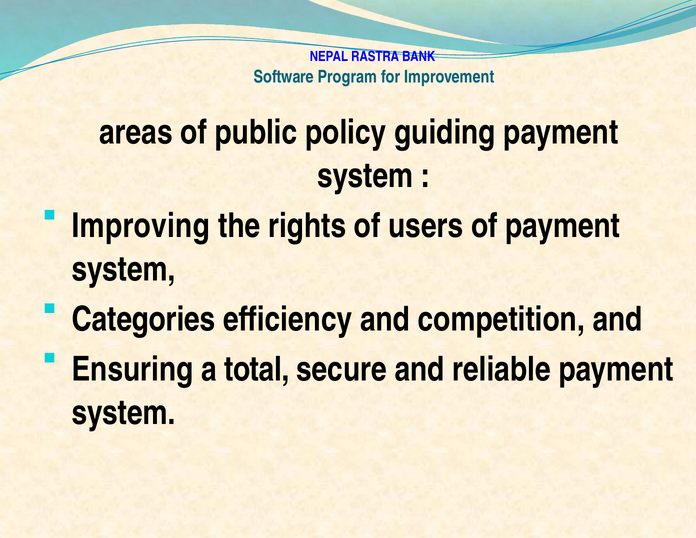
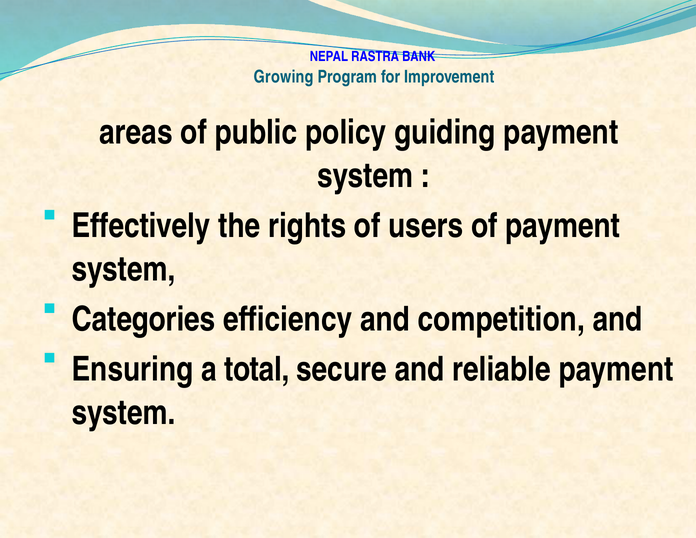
Software: Software -> Growing (284, 77)
Improving: Improving -> Effectively (141, 226)
